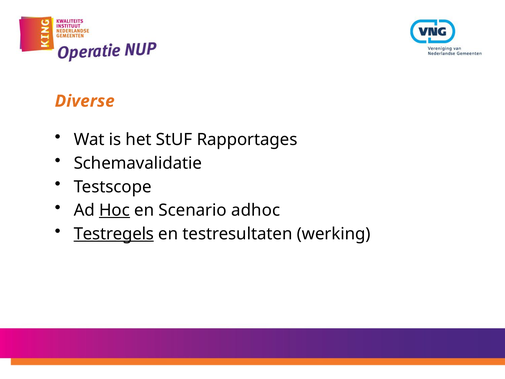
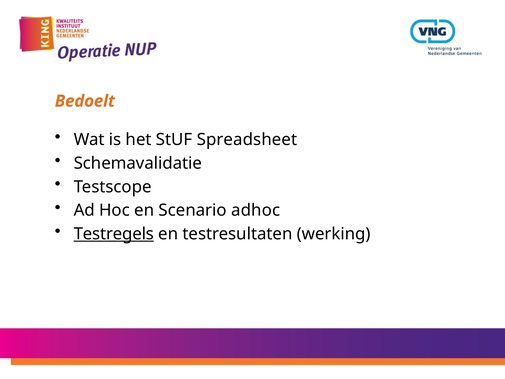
Diverse: Diverse -> Bedoelt (85, 101)
Rapportages: Rapportages -> Spreadsheet (247, 140)
Hoc underline: present -> none (115, 210)
